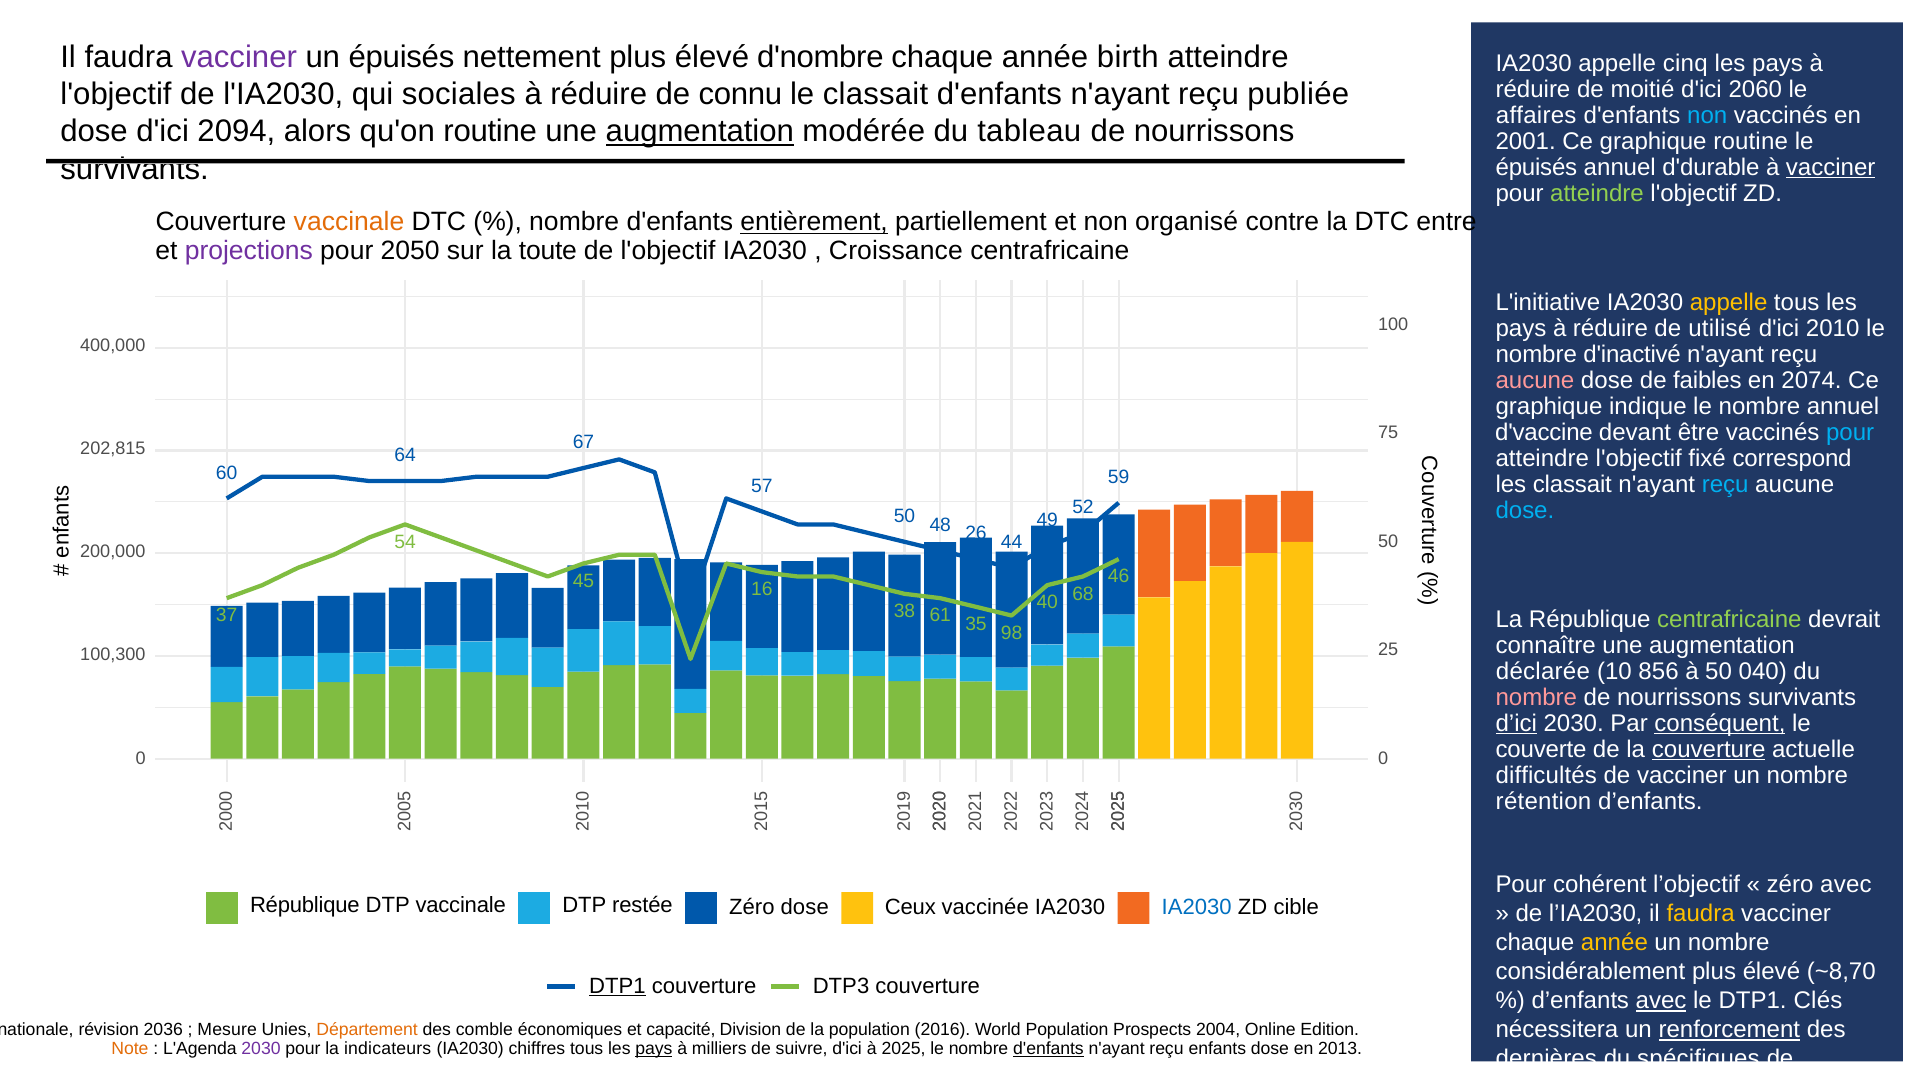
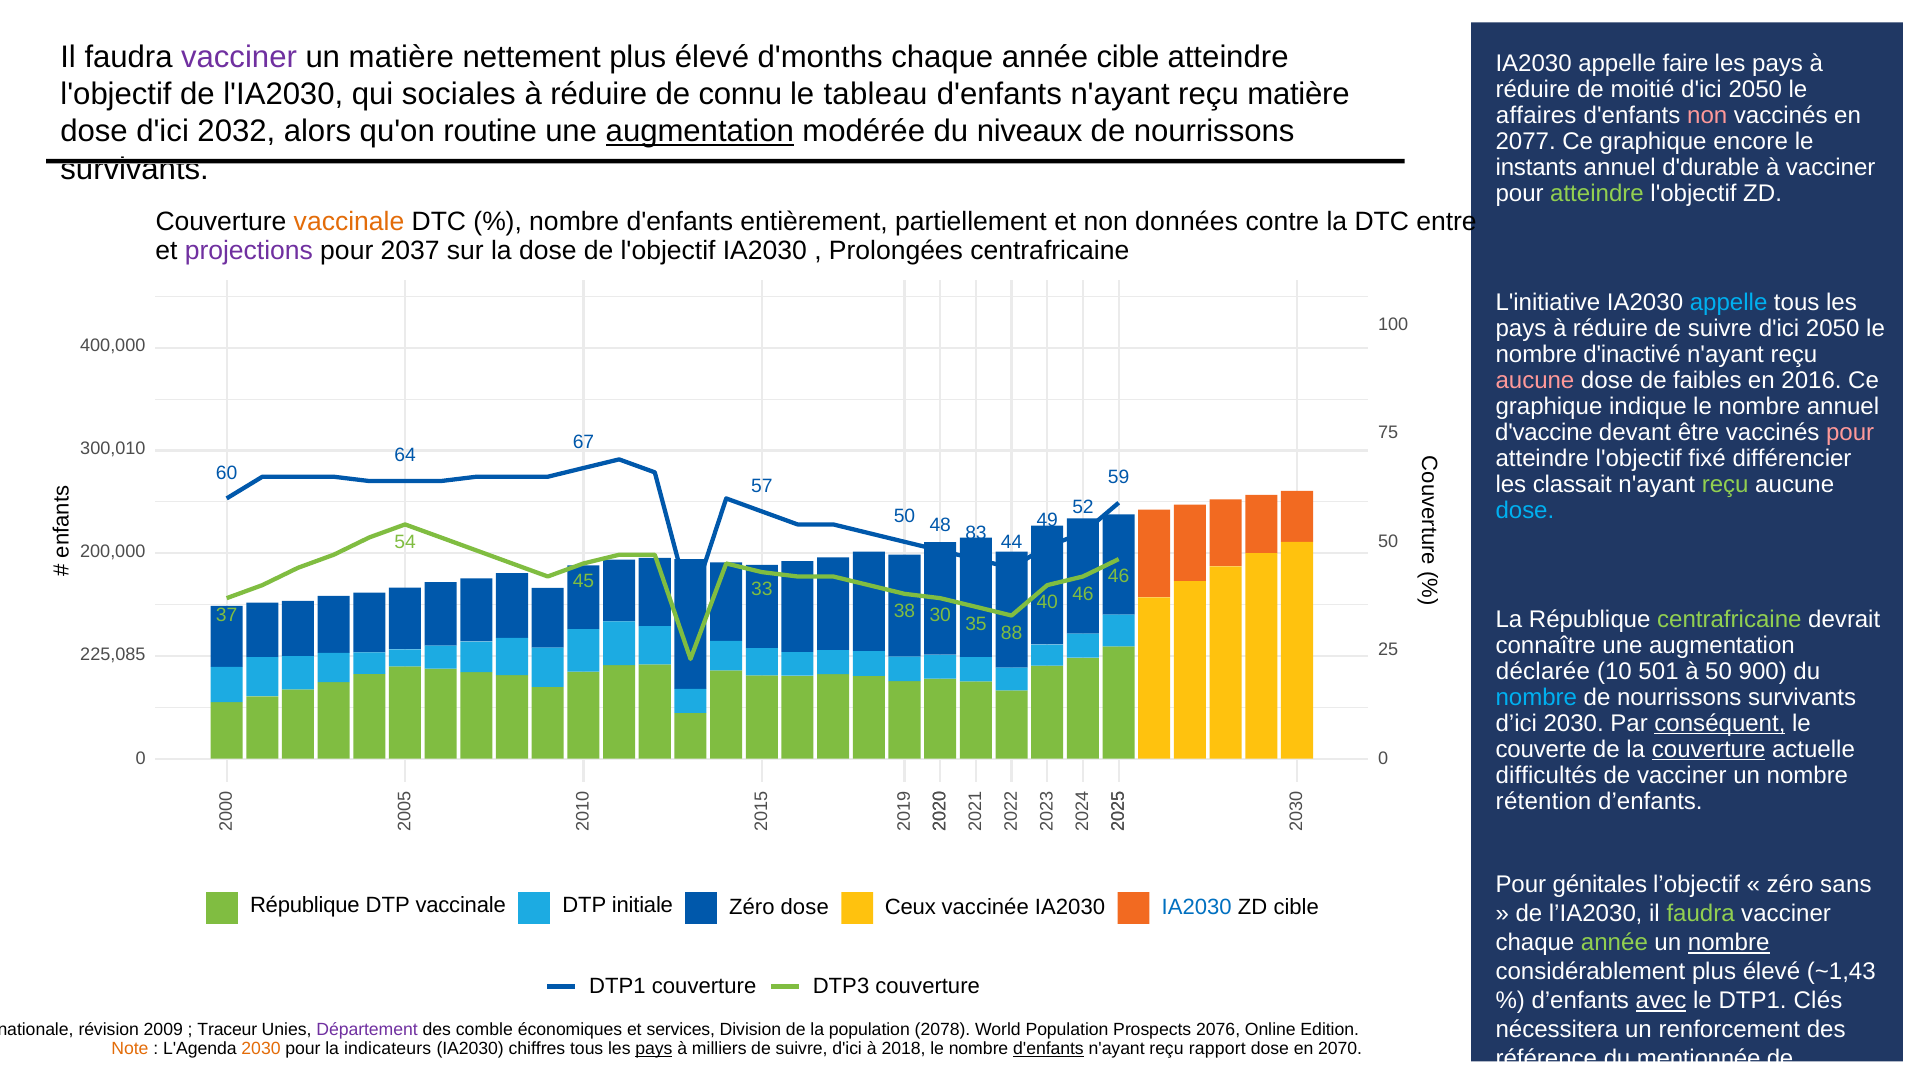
un épuisés: épuisés -> matière (401, 57)
d'nombre: d'nombre -> d'months (820, 57)
année birth: birth -> cible (1128, 57)
cinq: cinq -> faire (1686, 63)
moitié d'ici 2060: 2060 -> 2050 (1755, 89)
le classait: classait -> tableau (876, 94)
reçu publiée: publiée -> matière (1298, 94)
non colour: light blue -> pink (1707, 115)
2094: 2094 -> 2032 (236, 132)
tableau: tableau -> niveaux (1030, 132)
2001: 2001 -> 2077 (1526, 141)
graphique routine: routine -> encore (1751, 141)
épuisés: épuisés -> instants (1536, 167)
vacciner underline: present -> none (1831, 167)
entièrement underline: present -> none (814, 222)
organisé: organisé -> données (1187, 222)
2050: 2050 -> 2037 (410, 251)
la toute: toute -> dose (548, 251)
Croissance: Croissance -> Prolongées (896, 251)
appelle colour: yellow -> light blue (1729, 302)
réduire de utilisé: utilisé -> suivre (1720, 328)
2010: 2010 -> 2050 (1833, 328)
2074: 2074 -> 2016 (1811, 380)
pour colour: light blue -> pink (1850, 432)
202,815: 202,815 -> 300,010 (113, 449)
correspond: correspond -> différencier (1792, 458)
reçu colour: light blue -> light green (1725, 484)
26: 26 -> 83 (976, 533)
16: 16 -> 33 (762, 589)
40 68: 68 -> 46 (1083, 594)
61: 61 -> 30 (940, 616)
98: 98 -> 88 (1012, 633)
100,300: 100,300 -> 225,085 (113, 654)
856: 856 -> 501 (1659, 671)
040: 040 -> 900 (1763, 671)
nombre colour: pink -> light blue (1536, 697)
d’ici underline: present -> none (1516, 723)
cohérent: cohérent -> génitales (1600, 885)
zéro avec: avec -> sans (1846, 885)
restée: restée -> initiale (642, 905)
faudra colour: yellow -> light green (1701, 914)
année colour: yellow -> light green (1614, 943)
nombre underline: none -> present (1729, 943)
~8,70: ~8,70 -> ~1,43 (1841, 972)
DTP1 underline: present -> none (617, 986)
renforcement underline: present -> none (1729, 1029)
2036: 2036 -> 2009 (163, 1030)
Mesure: Mesure -> Traceur (227, 1030)
Département colour: orange -> purple (367, 1030)
capacité: capacité -> services (681, 1030)
2016: 2016 -> 2078 (943, 1030)
2004: 2004 -> 2076 (1218, 1030)
2030 colour: purple -> orange (261, 1049)
à 2025: 2025 -> 2018 (903, 1049)
enfants: enfants -> rapport (1217, 1049)
2013: 2013 -> 2070 (1340, 1049)
dernières: dernières -> référence (1546, 1058)
spécifiques: spécifiques -> mentionnée (1699, 1058)
